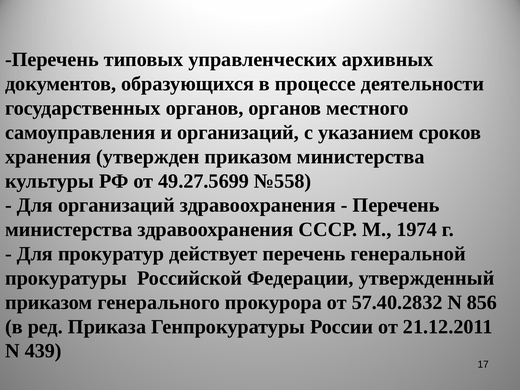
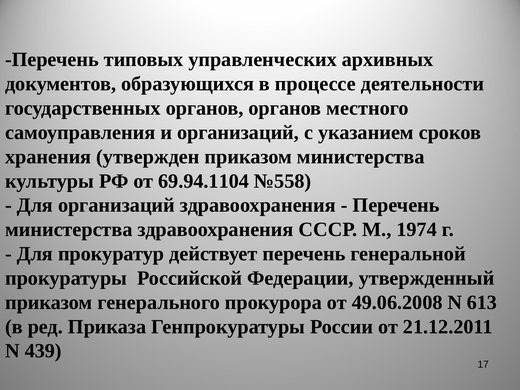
49.27.5699: 49.27.5699 -> 69.94.1104 (204, 181)
57.40.2832: 57.40.2832 -> 49.06.2008 (397, 302)
856: 856 -> 613 (482, 302)
